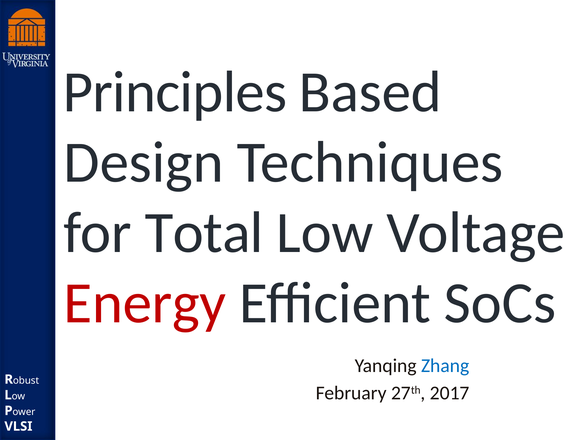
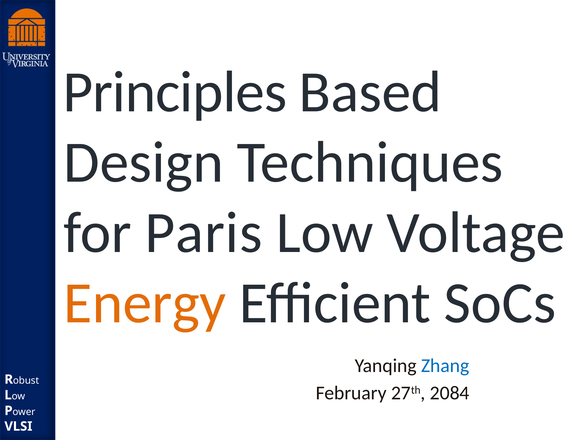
Total: Total -> Paris (204, 233)
Energy colour: red -> orange (145, 303)
2017: 2017 -> 2084 (450, 393)
